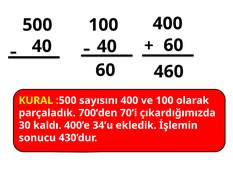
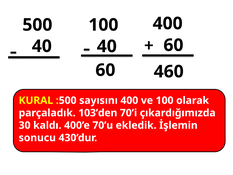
700’den: 700’den -> 103’den (98, 113)
34’u: 34’u -> 70’u (103, 125)
